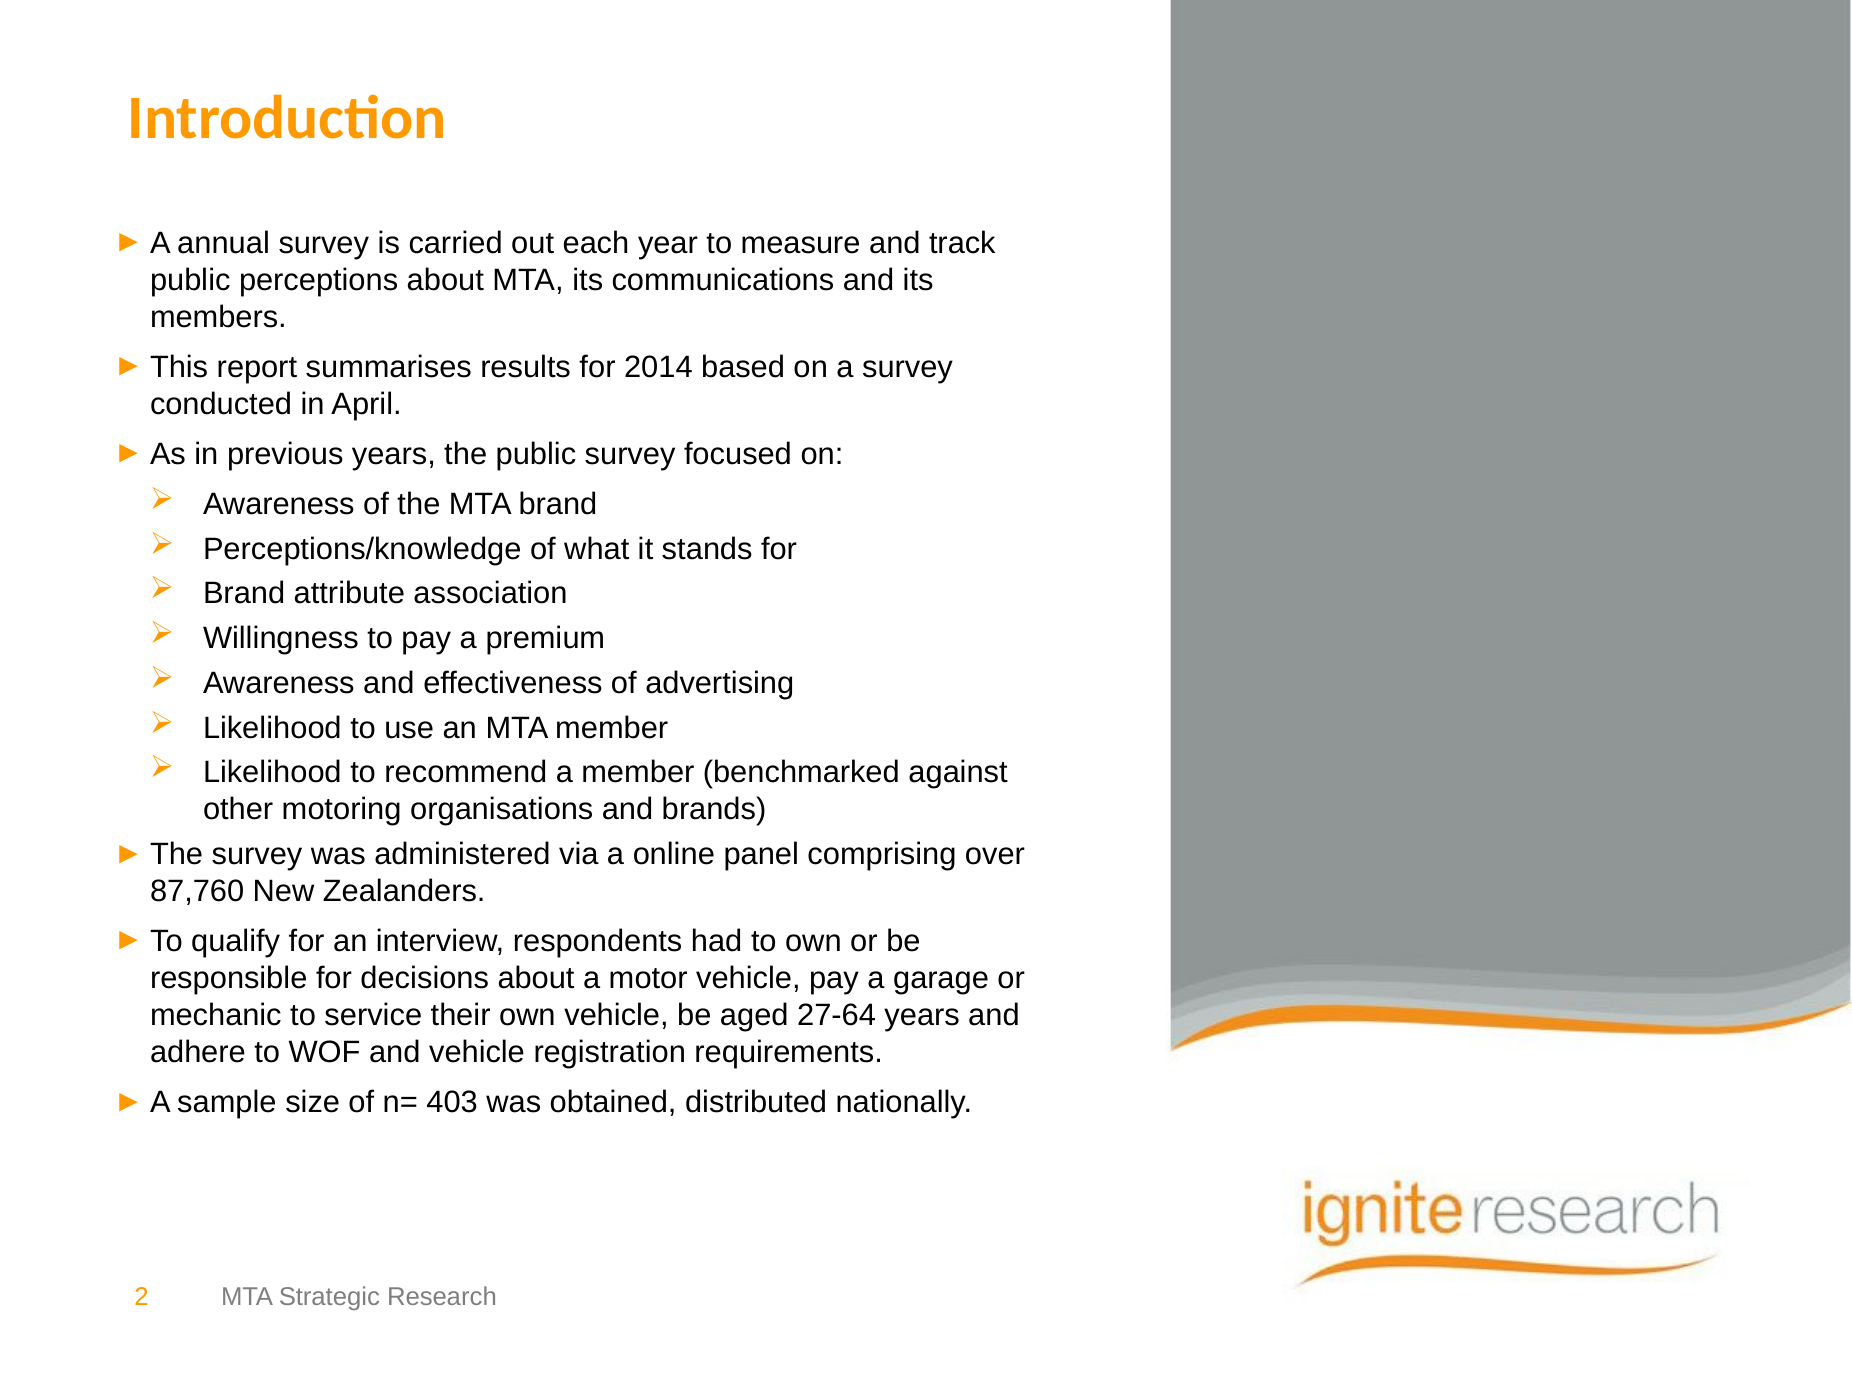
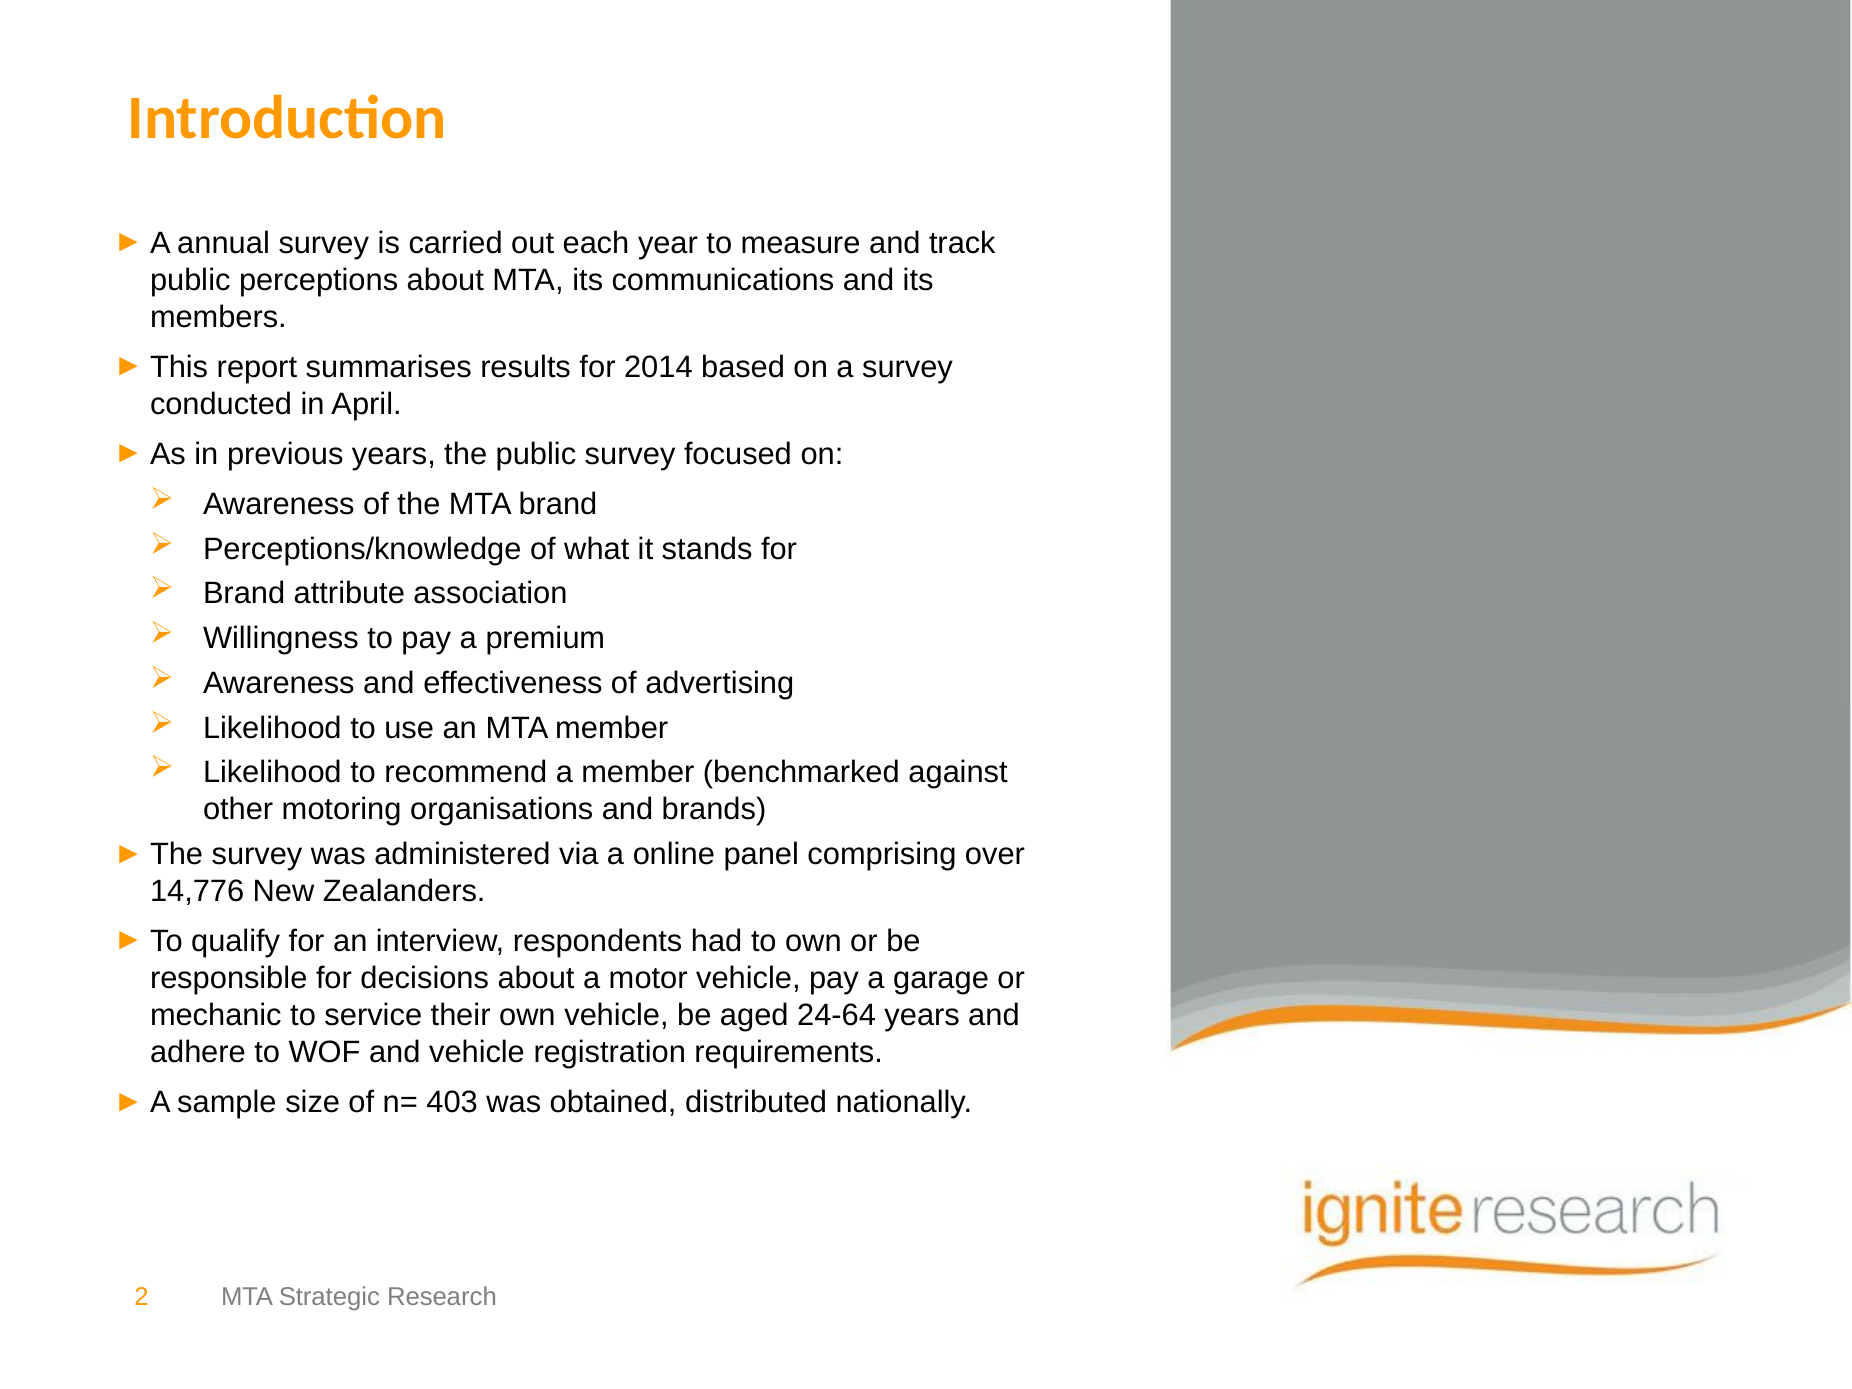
87,760: 87,760 -> 14,776 (197, 892)
27-64: 27-64 -> 24-64 (837, 1016)
